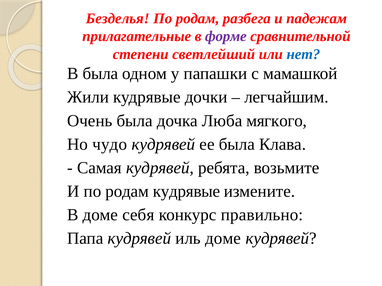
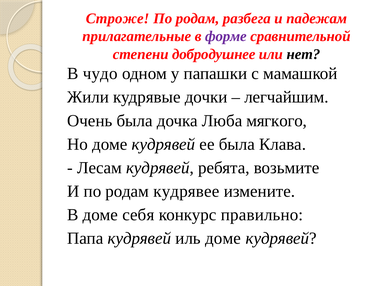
Безделья: Безделья -> Строже (118, 19)
светлейший: светлейший -> добродушнее (214, 54)
нет colour: blue -> black (303, 54)
В была: была -> чудо (100, 74)
Но чудо: чудо -> доме (110, 144)
Самая: Самая -> Лесам (99, 168)
родам кудрявые: кудрявые -> кудрявее (186, 192)
